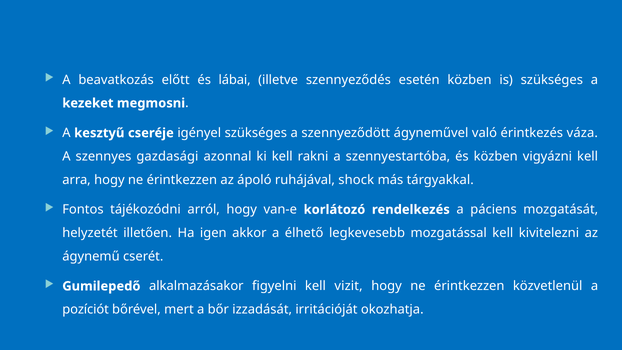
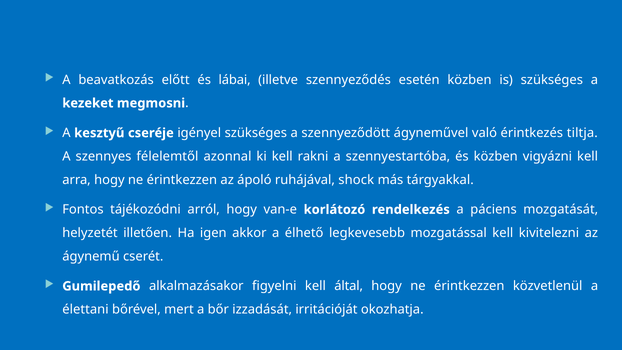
váza: váza -> tiltja (582, 133)
gazdasági: gazdasági -> félelemtől (167, 156)
vizit: vizit -> által (349, 286)
pozíciót: pozíciót -> élettani (85, 309)
